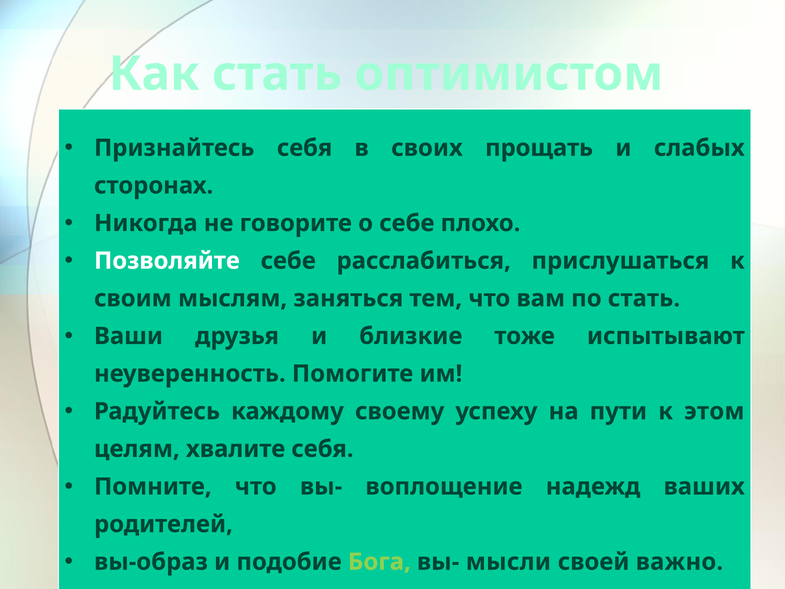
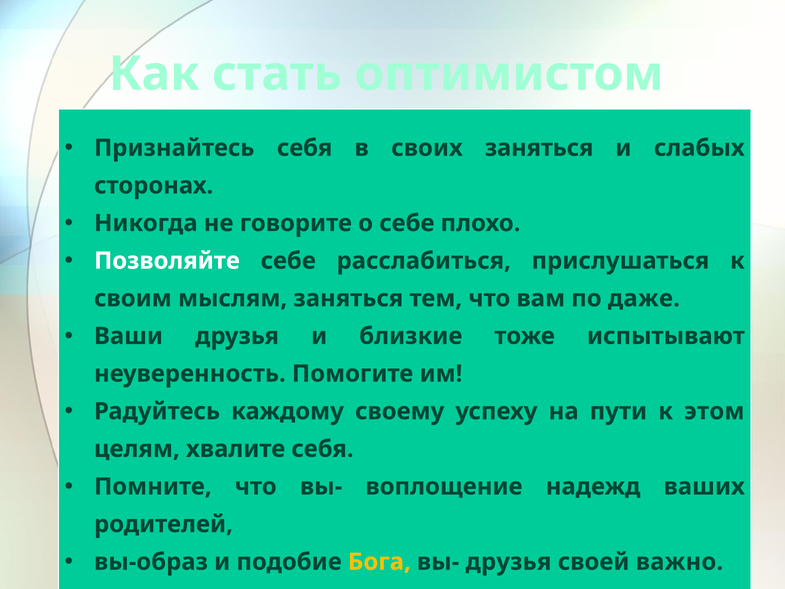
своих прощать: прощать -> заняться (539, 148)
по стать: стать -> даже (644, 298)
Бога colour: light green -> yellow (379, 562)
вы- мысли: мысли -> друзья (508, 562)
